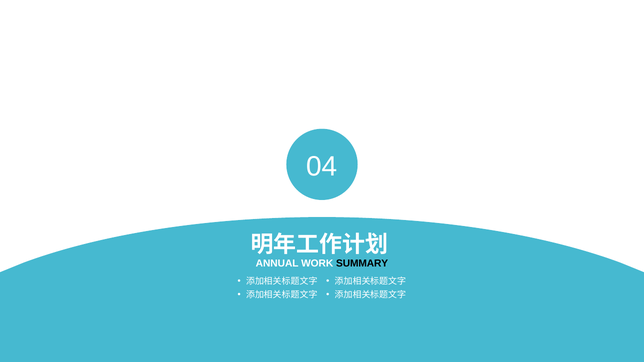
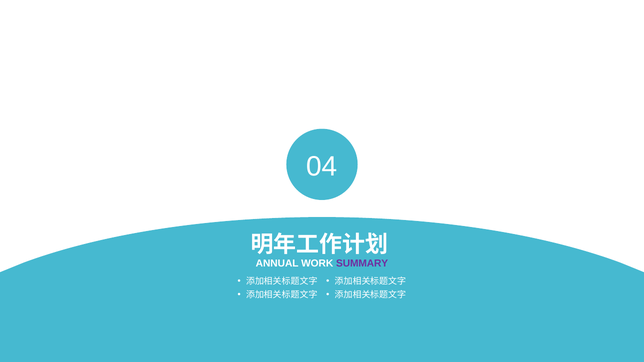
SUMMARY colour: black -> purple (362, 264)
